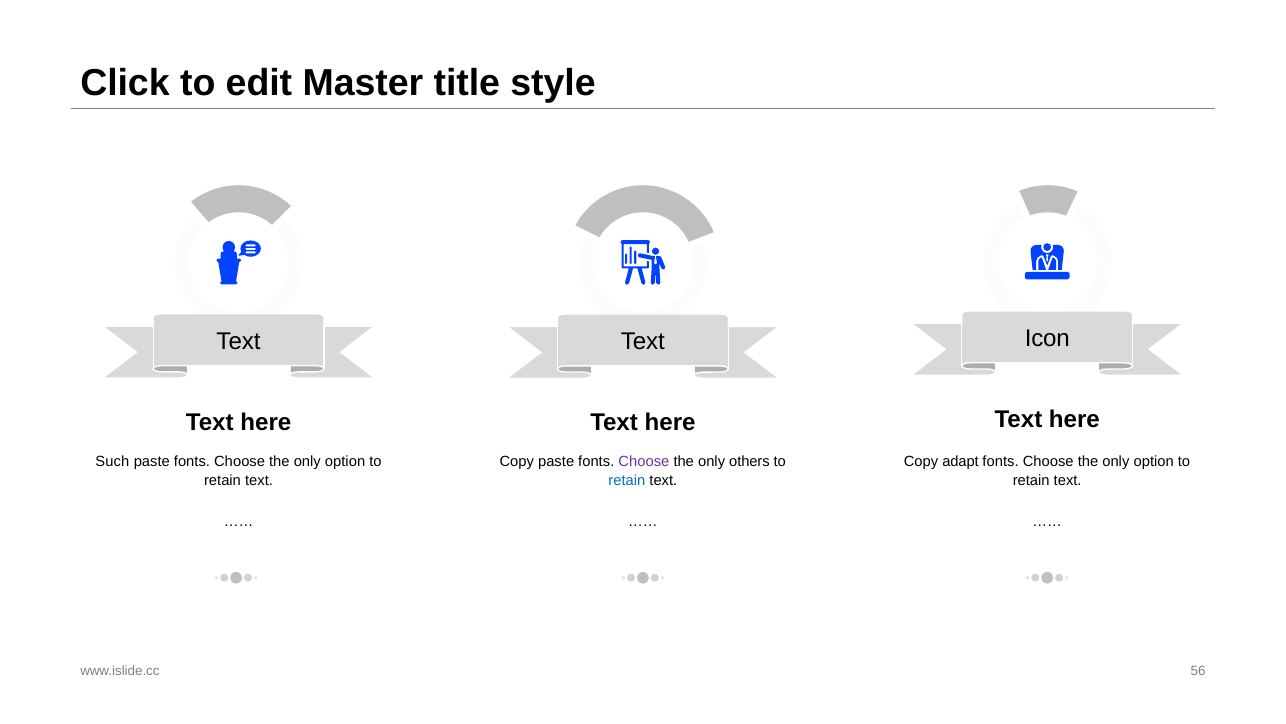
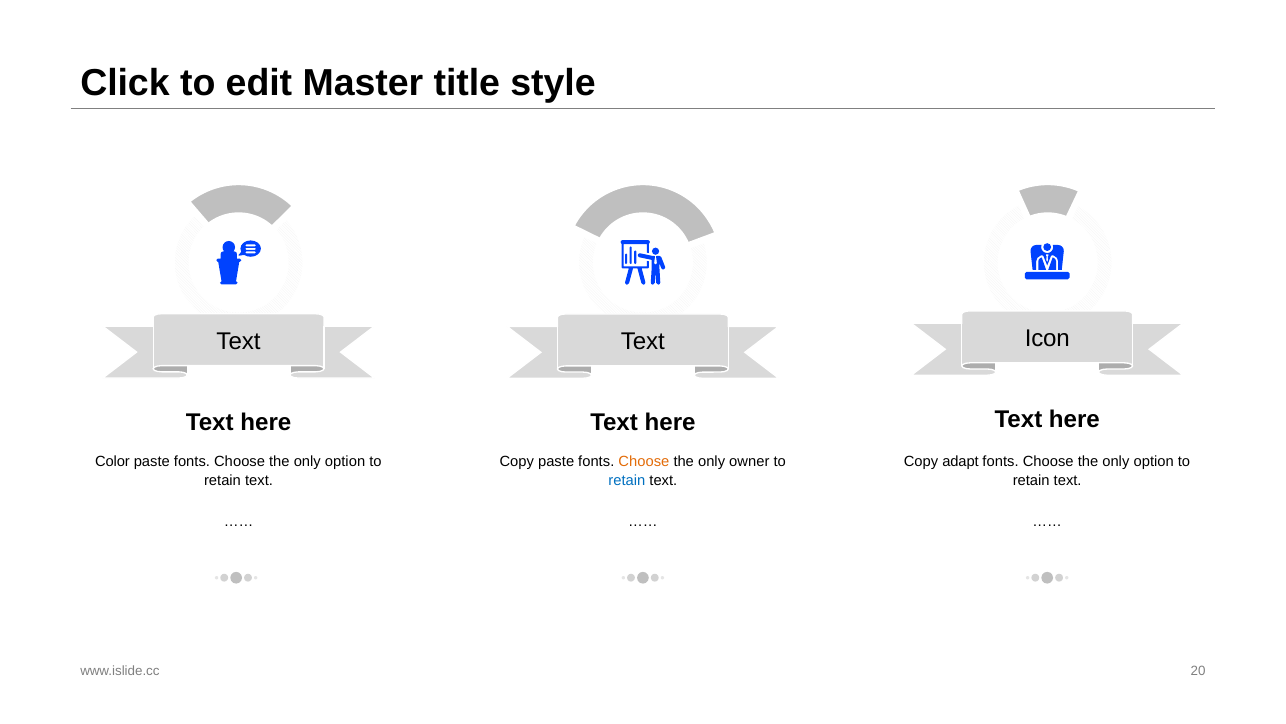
Such: Such -> Color (112, 461)
Choose colour: purple -> orange (644, 461)
others: others -> owner (749, 461)
56: 56 -> 20 (1198, 670)
